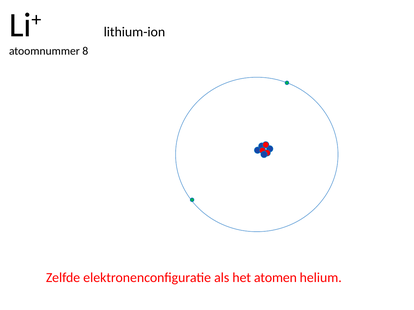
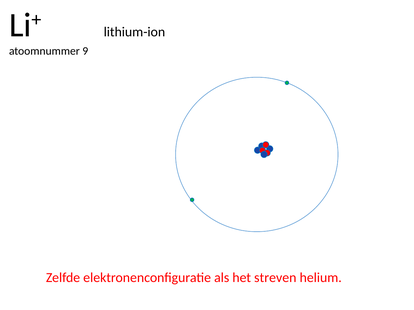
8: 8 -> 9 (85, 51)
atomen: atomen -> streven (275, 278)
